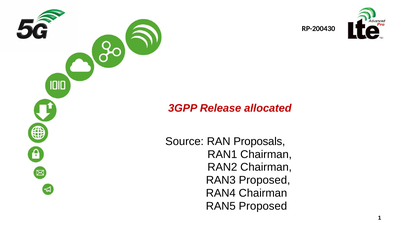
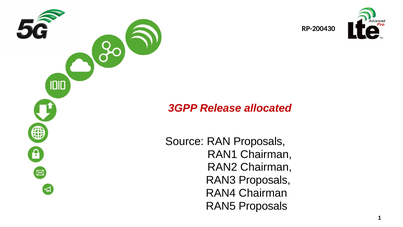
RAN3 Proposed: Proposed -> Proposals (265, 180)
RAN5 Proposed: Proposed -> Proposals (263, 206)
